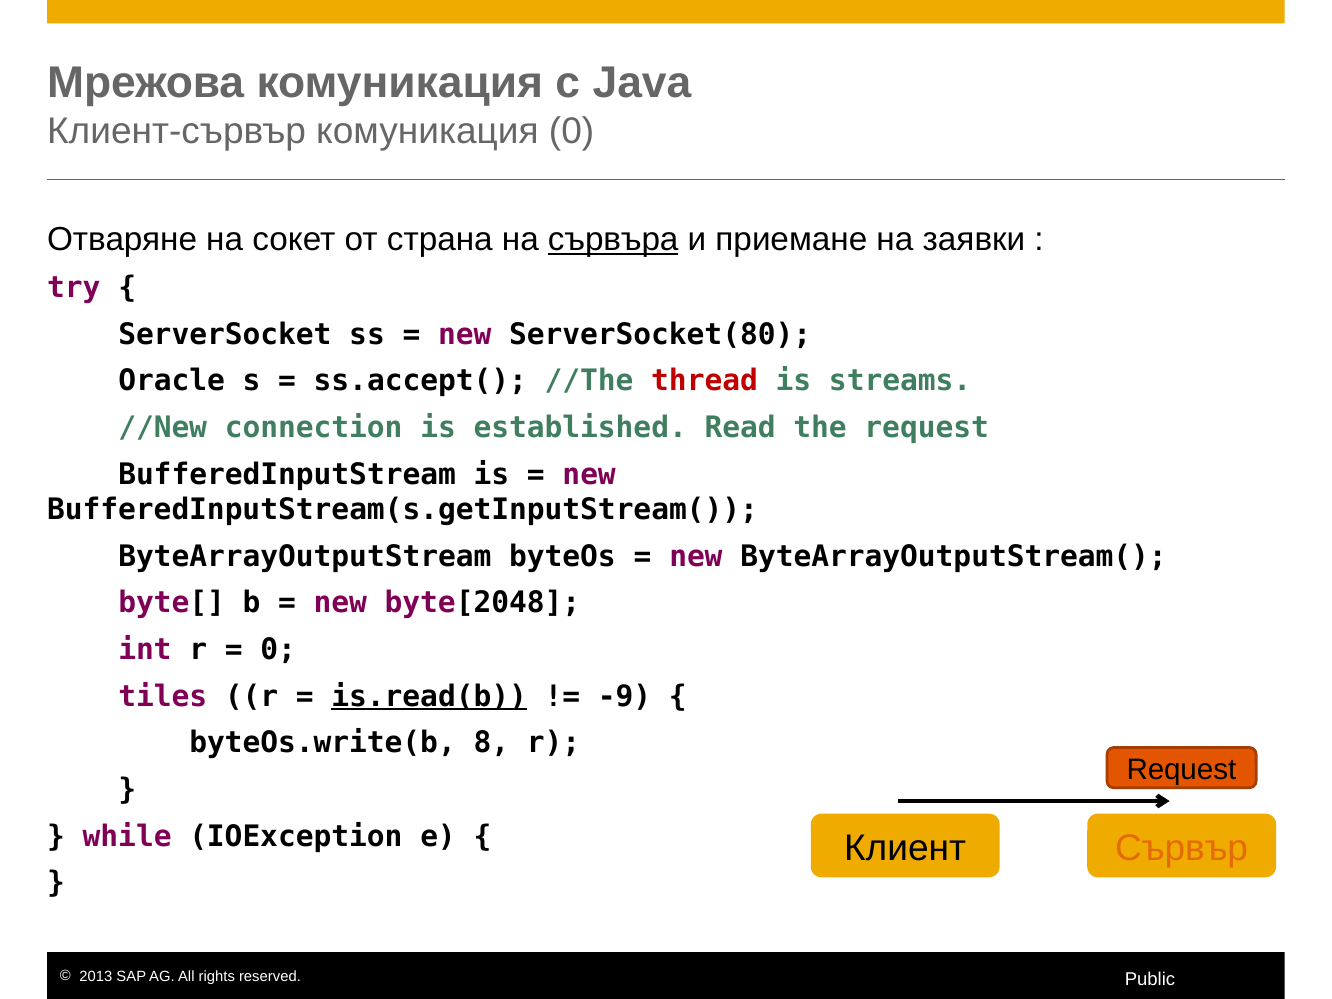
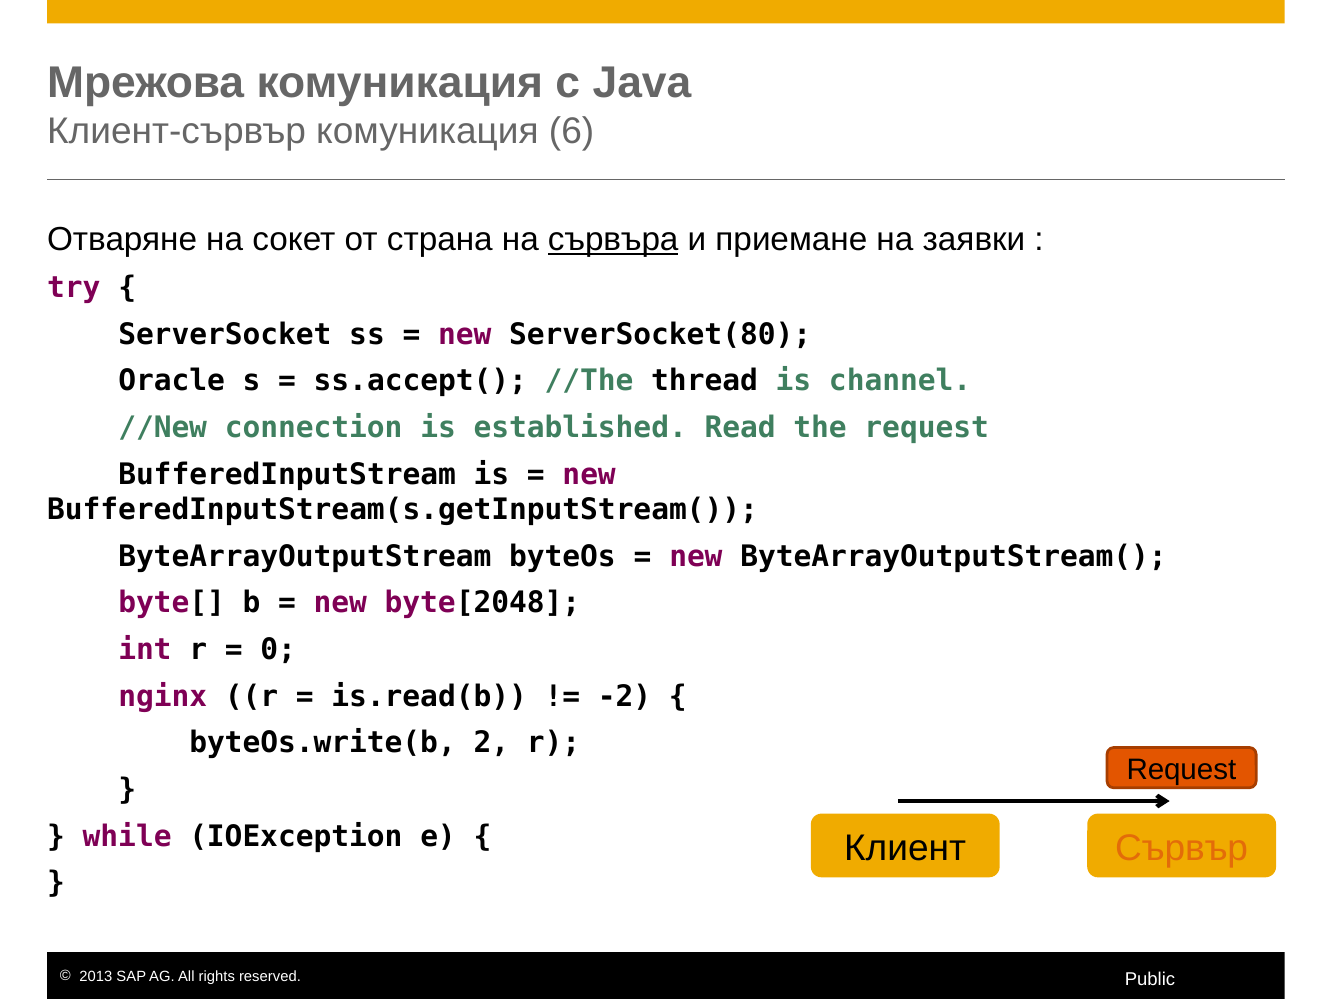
комуникация 0: 0 -> 6 (572, 131)
thread colour: red -> black (705, 381)
streams: streams -> channel (900, 381)
tiles: tiles -> nginx (163, 696)
is.read(b underline: present -> none (429, 696)
-9: -9 -> -2 (625, 696)
8: 8 -> 2 (491, 743)
